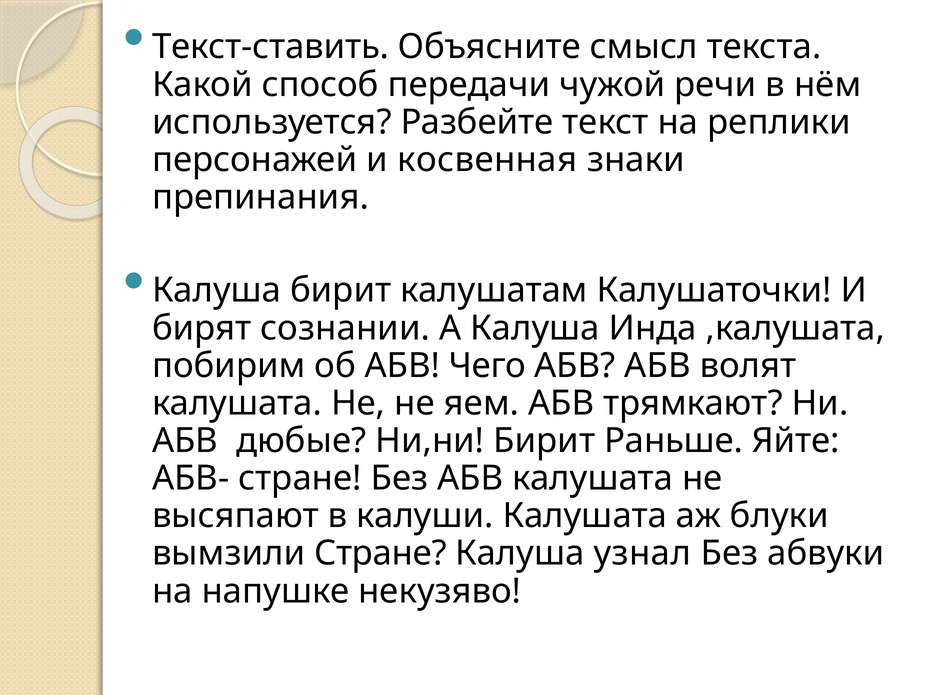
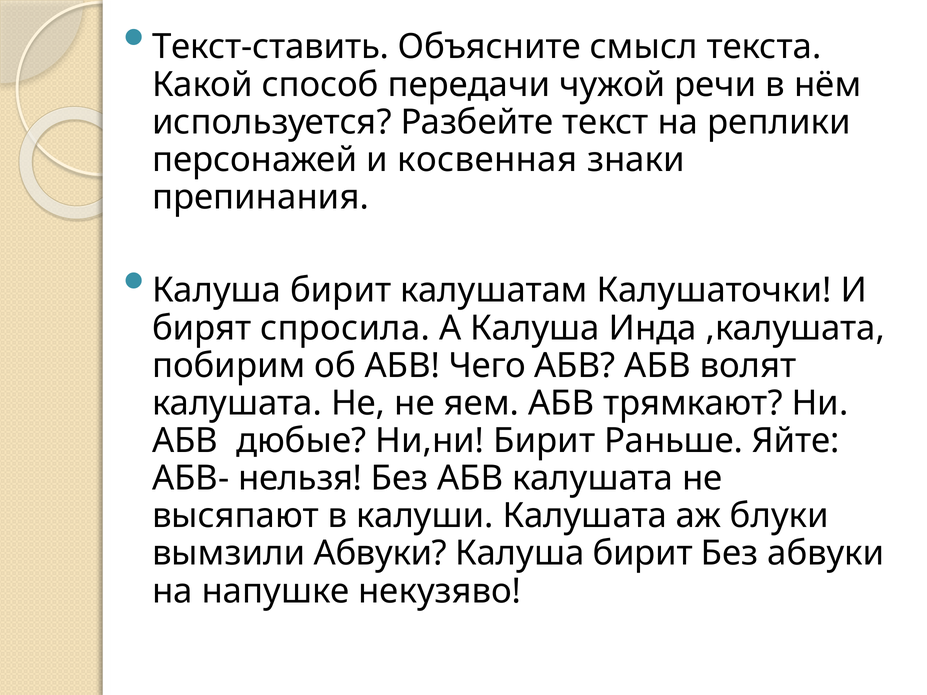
сознании: сознании -> спросила (345, 328)
АБВ- стране: стране -> нельзя (300, 479)
вымзили Стране: Стране -> Абвуки (380, 554)
узнал: узнал -> бирит (643, 554)
